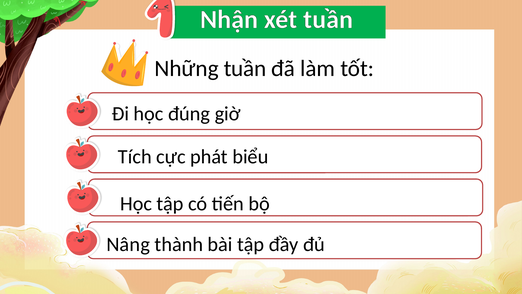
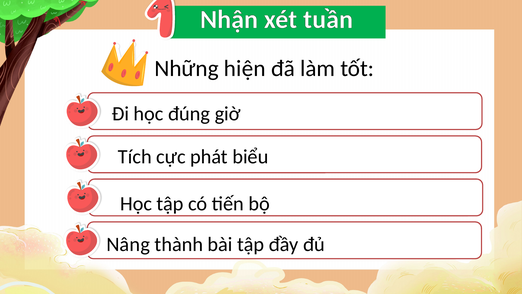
Những tuần: tuần -> hiện (245, 68)
